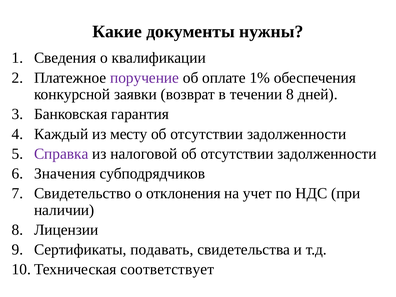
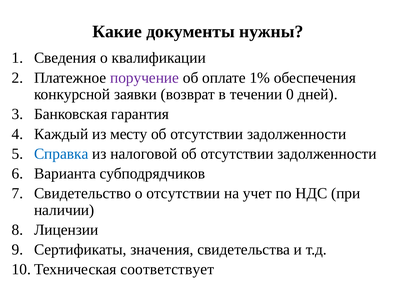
течении 8: 8 -> 0 (290, 94)
Справка colour: purple -> blue (61, 154)
Значения: Значения -> Варианта (65, 174)
о отклонения: отклонения -> отсутствии (183, 193)
подавать: подавать -> значения (162, 250)
